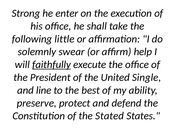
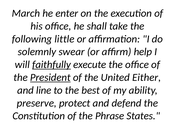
Strong: Strong -> March (26, 13)
President underline: none -> present (50, 78)
Single: Single -> Either (147, 78)
Stated: Stated -> Phrase (110, 116)
